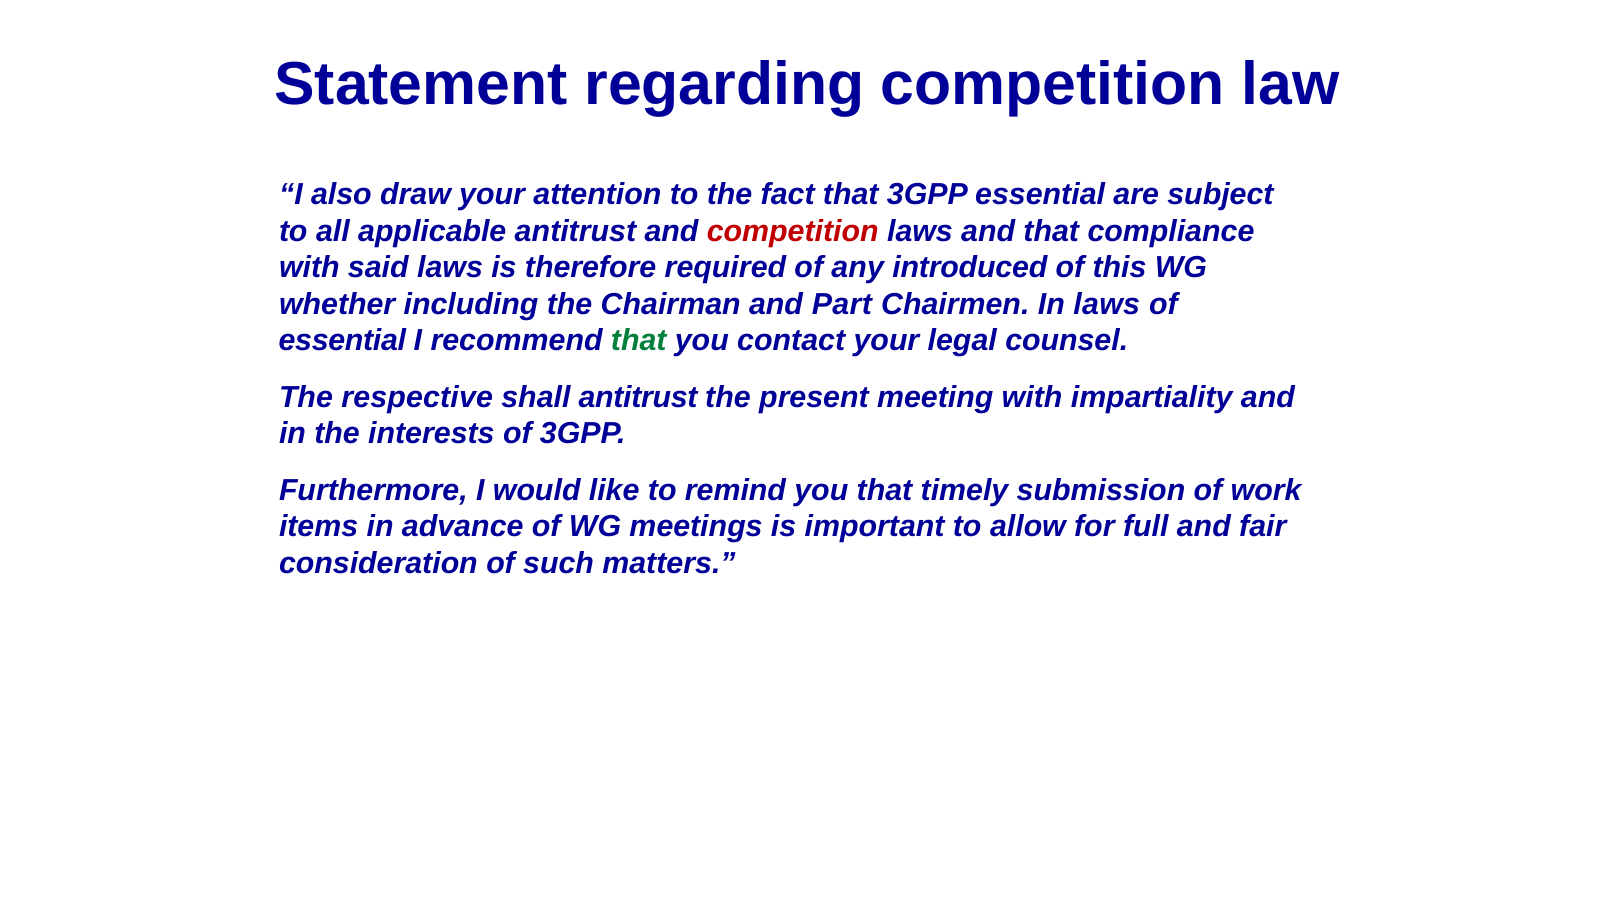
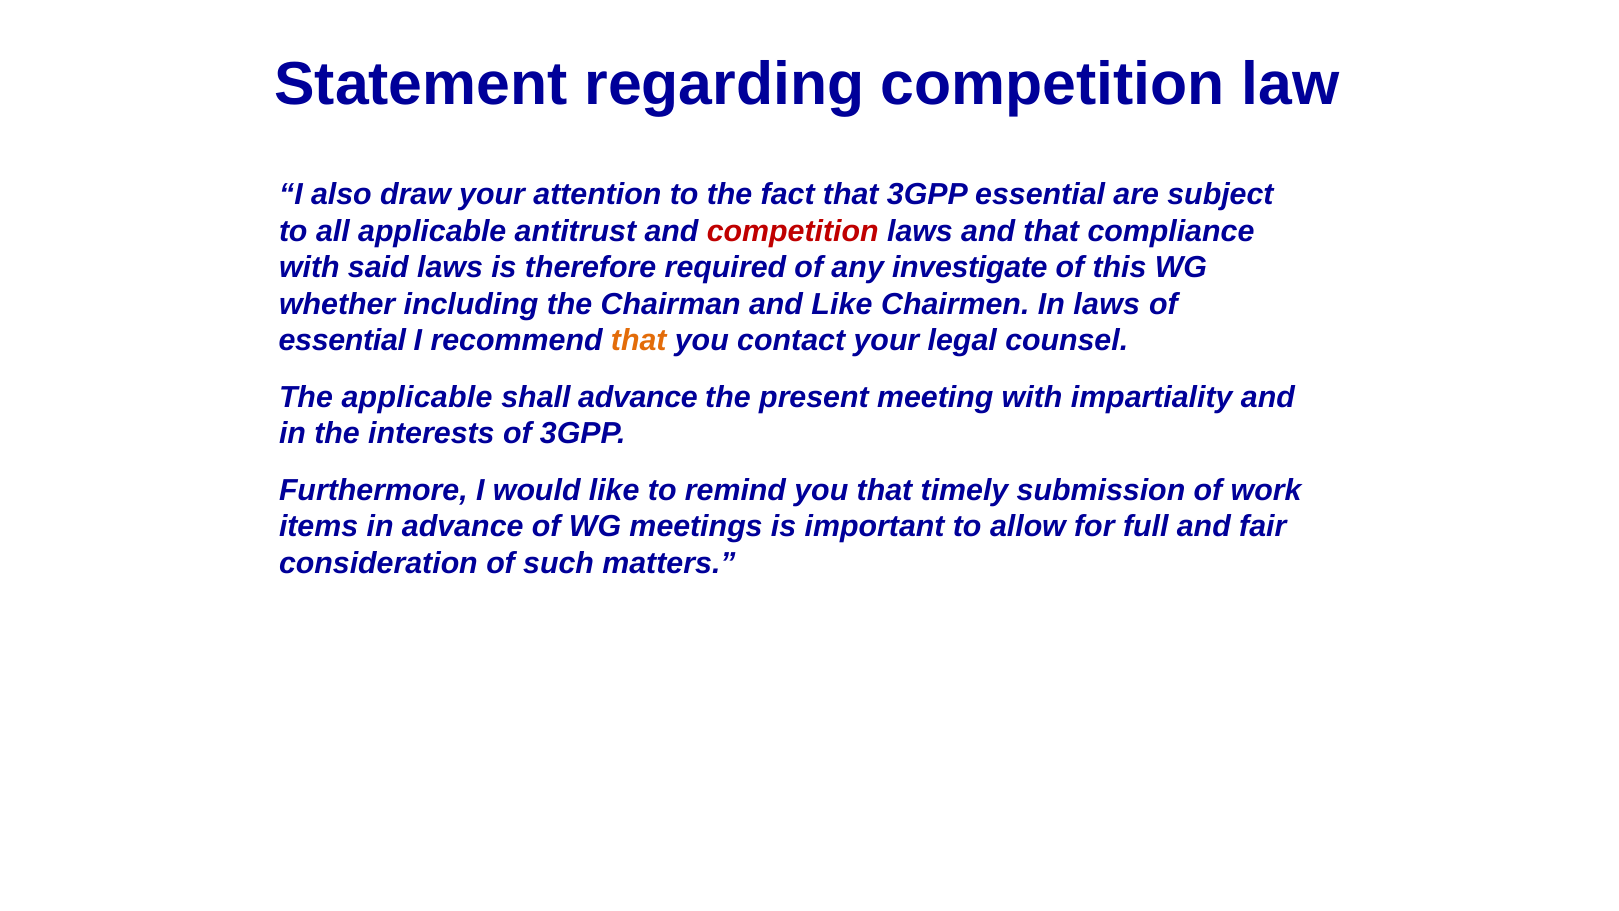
introduced: introduced -> investigate (970, 267)
and Part: Part -> Like (842, 304)
that colour: green -> orange (639, 340)
The respective: respective -> applicable (417, 397)
shall antitrust: antitrust -> advance (638, 397)
